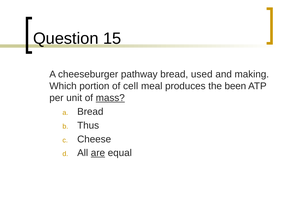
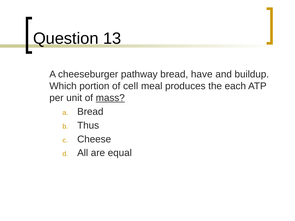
15: 15 -> 13 (112, 39)
used: used -> have (202, 74)
making: making -> buildup (252, 74)
been: been -> each (235, 86)
are underline: present -> none (98, 153)
